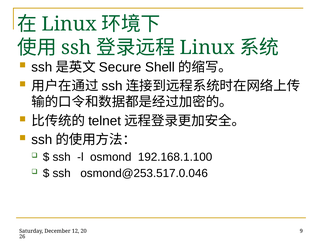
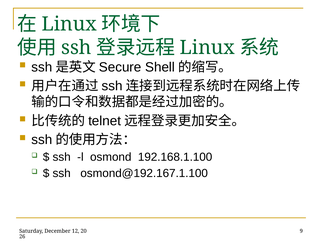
osmond@253.517.0.046: osmond@253.517.0.046 -> osmond@192.167.1.100 (144, 173)
